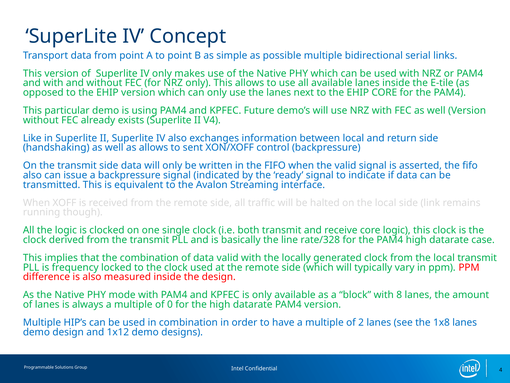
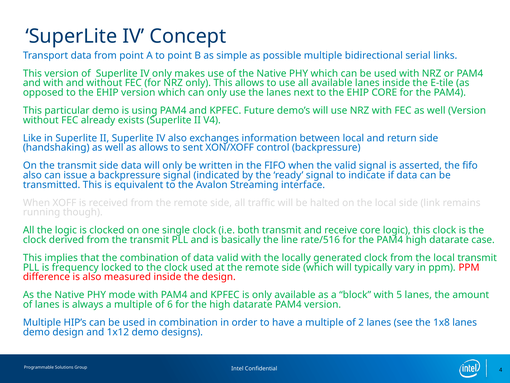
rate/328: rate/328 -> rate/516 (320, 240)
8: 8 -> 5 (399, 295)
0: 0 -> 6 (170, 304)
